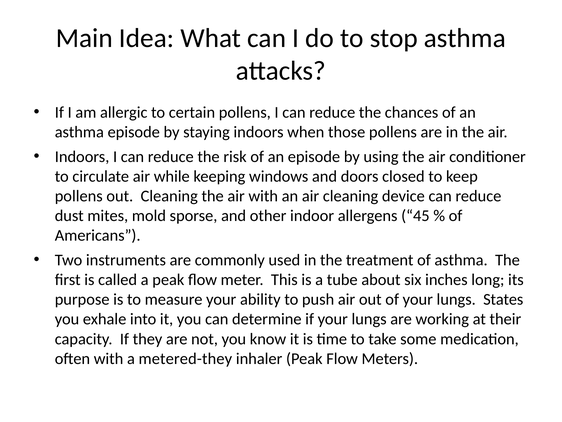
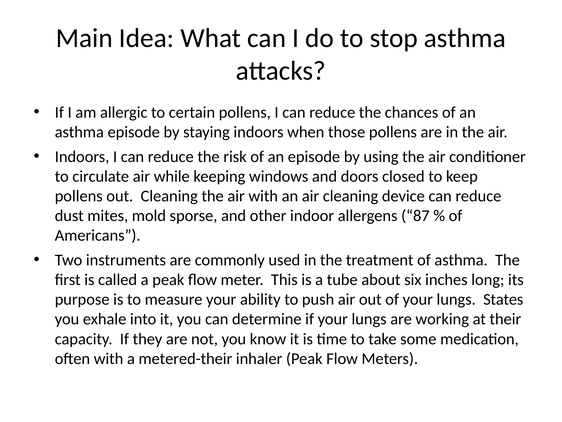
45: 45 -> 87 (415, 215)
metered-they: metered-they -> metered-their (185, 358)
